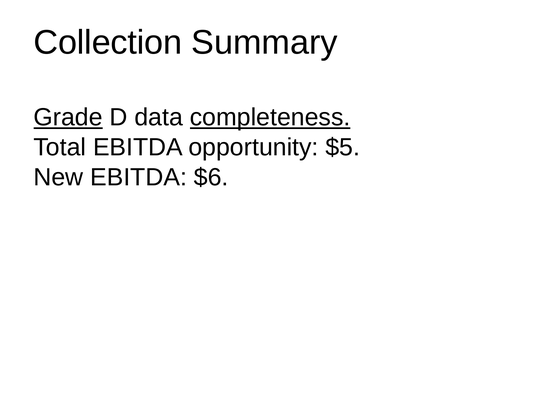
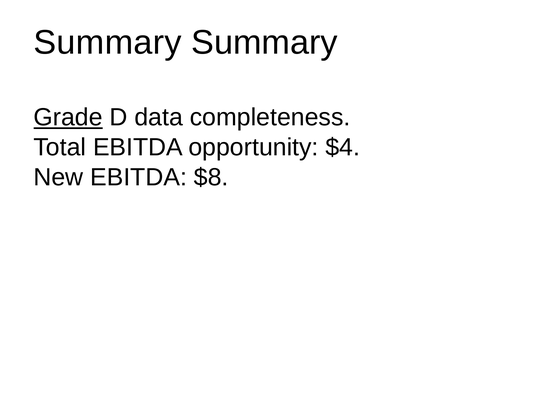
Collection: Collection -> Summary (108, 43)
completeness underline: present -> none (270, 117)
$5: $5 -> $4 (343, 147)
$6: $6 -> $8 (211, 177)
